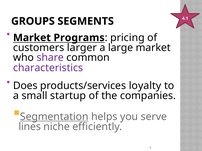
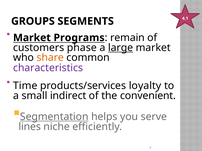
pricing: pricing -> remain (127, 38)
larger: larger -> phase (82, 48)
large underline: none -> present (121, 48)
share colour: purple -> orange (50, 58)
Does: Does -> Time (25, 86)
startup: startup -> indirect (68, 96)
companies: companies -> convenient (148, 96)
